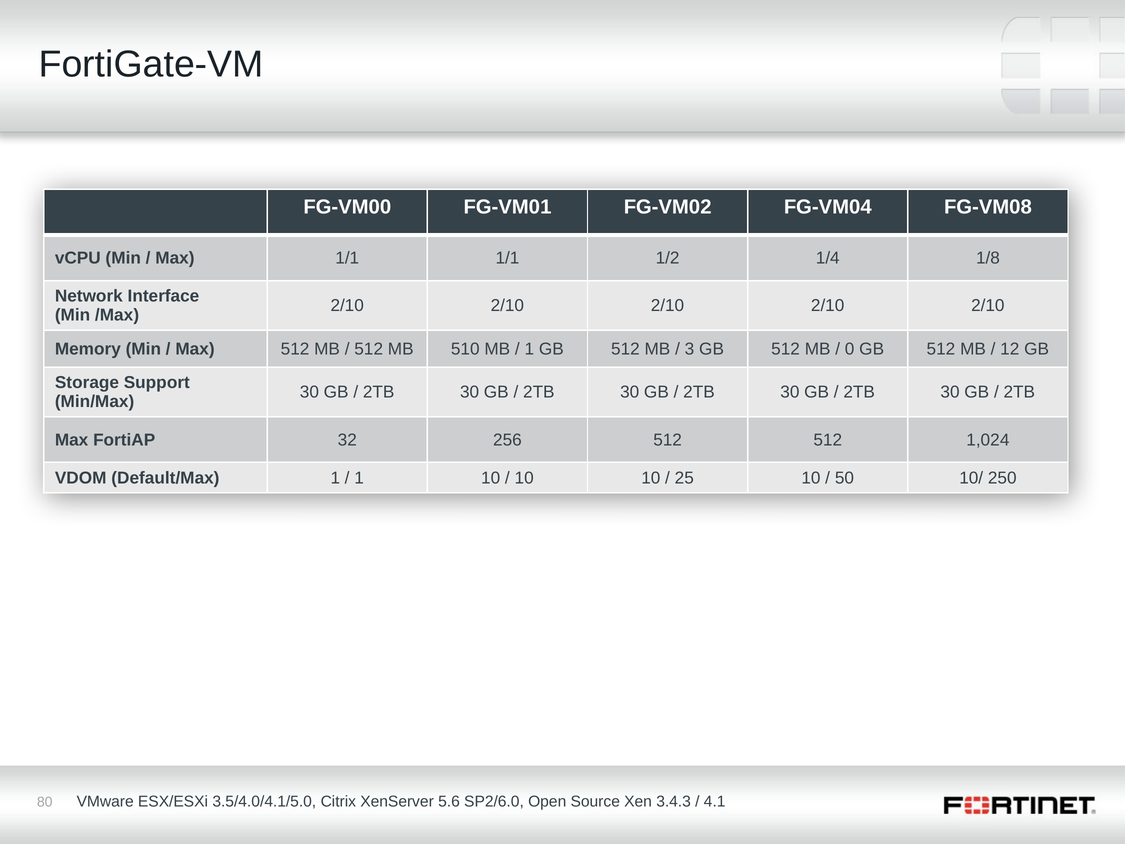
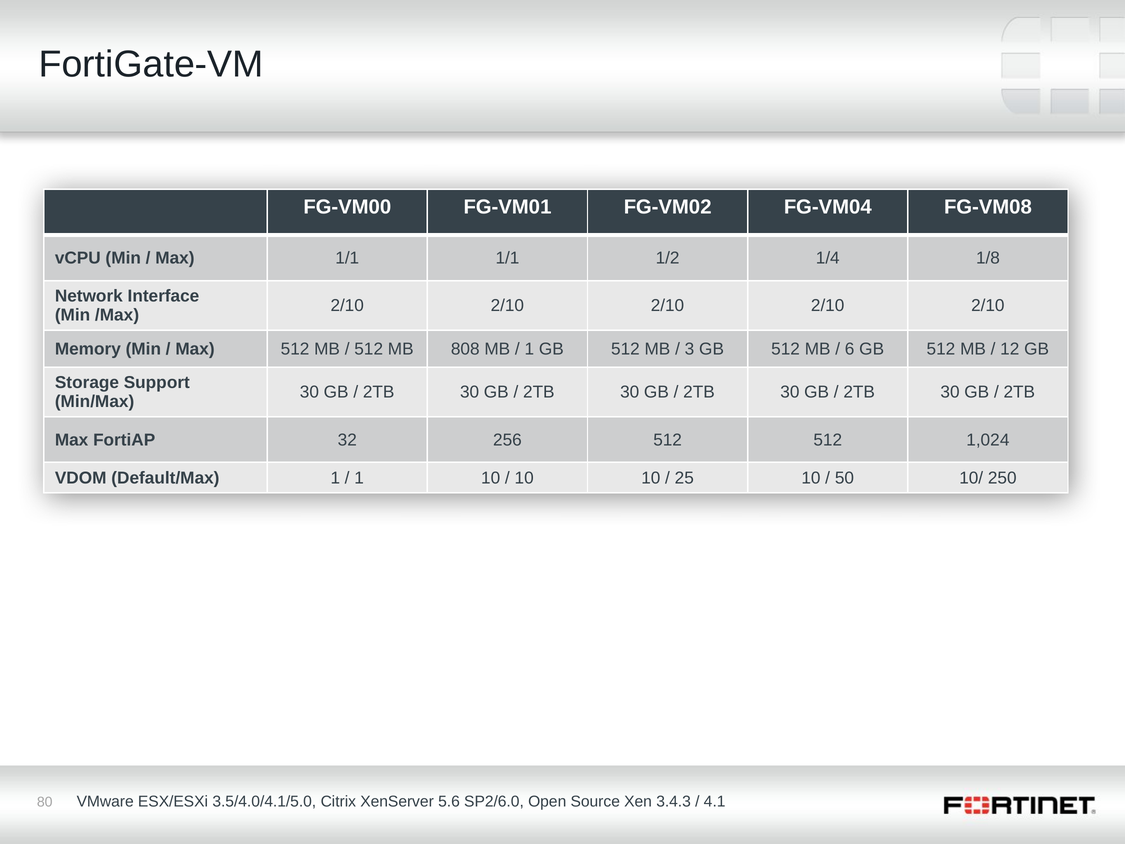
510: 510 -> 808 (465, 349)
0: 0 -> 6 (850, 349)
